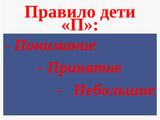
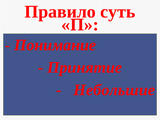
дети: дети -> суть (118, 12)
